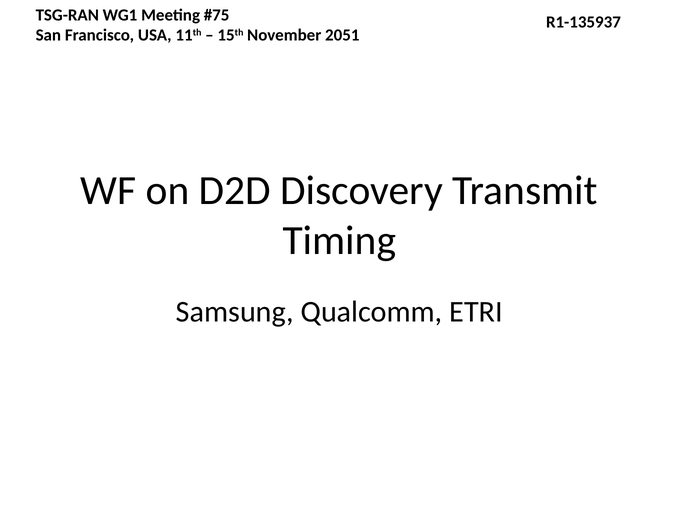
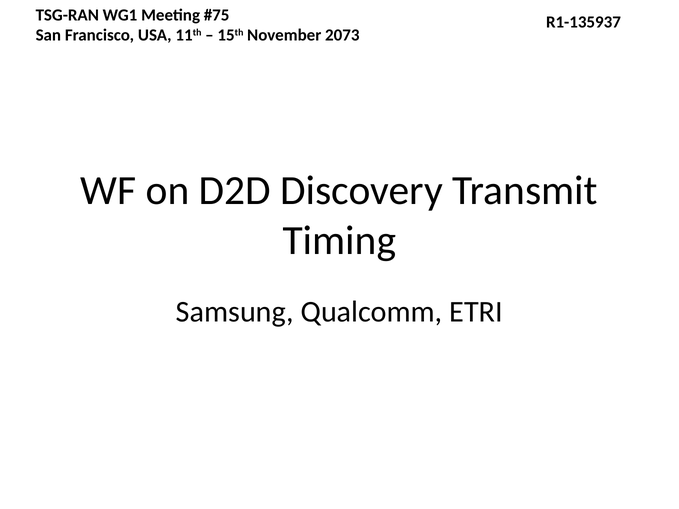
2051: 2051 -> 2073 (342, 35)
